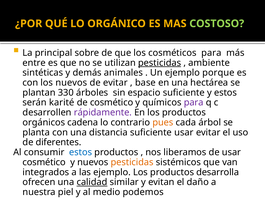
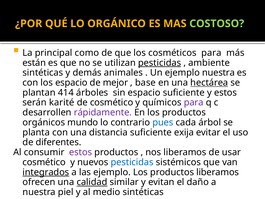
sobre: sobre -> como (87, 53)
entre: entre -> están (34, 63)
ejemplo porque: porque -> nuestra (218, 73)
los nuevos: nuevos -> espacio (71, 83)
de evitar: evitar -> mejor (115, 83)
hectárea underline: none -> present (209, 83)
330: 330 -> 414 (66, 92)
cadena: cadena -> mundo (83, 122)
pues colour: orange -> blue (163, 122)
suficiente usar: usar -> exija (184, 132)
estos colour: blue -> purple (81, 152)
pesticidas colour: orange -> blue (132, 162)
integrados underline: none -> present (46, 172)
productos desarrolla: desarrolla -> liberamos (218, 172)
medio podemos: podemos -> sintéticas (143, 192)
